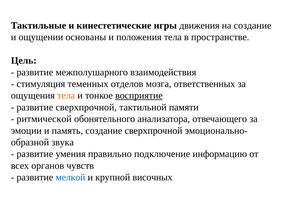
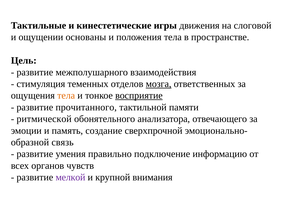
на создание: создание -> слоговой (253, 25)
мозга underline: none -> present (159, 84)
развитие сверхпрочной: сверхпрочной -> прочитанного (86, 107)
звука: звука -> связь (63, 142)
мелкой colour: blue -> purple (70, 177)
височных: височных -> внимания (153, 177)
